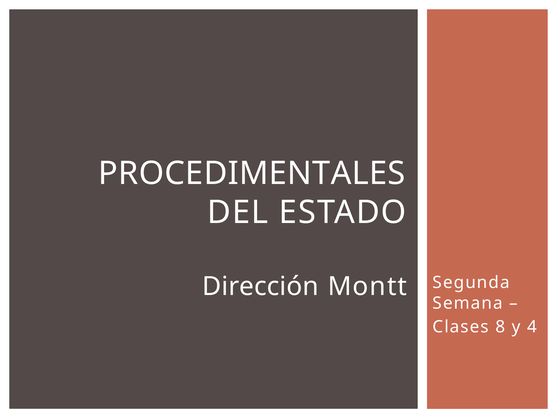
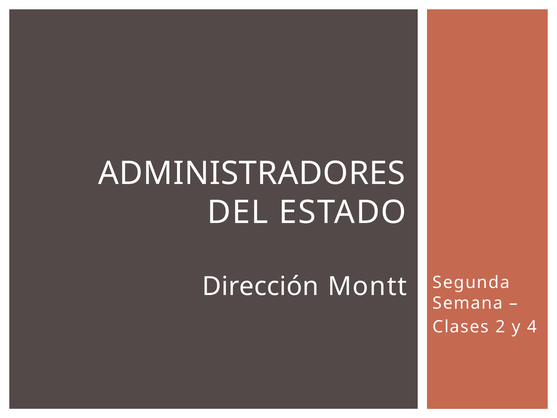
PROCEDIMENTALES: PROCEDIMENTALES -> ADMINISTRADORES (252, 173)
8: 8 -> 2 (500, 327)
